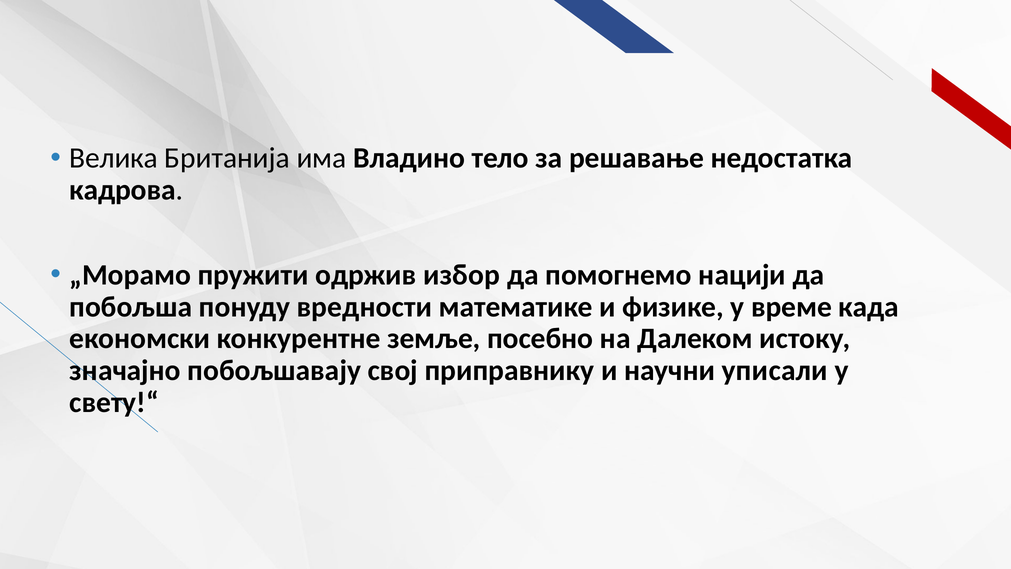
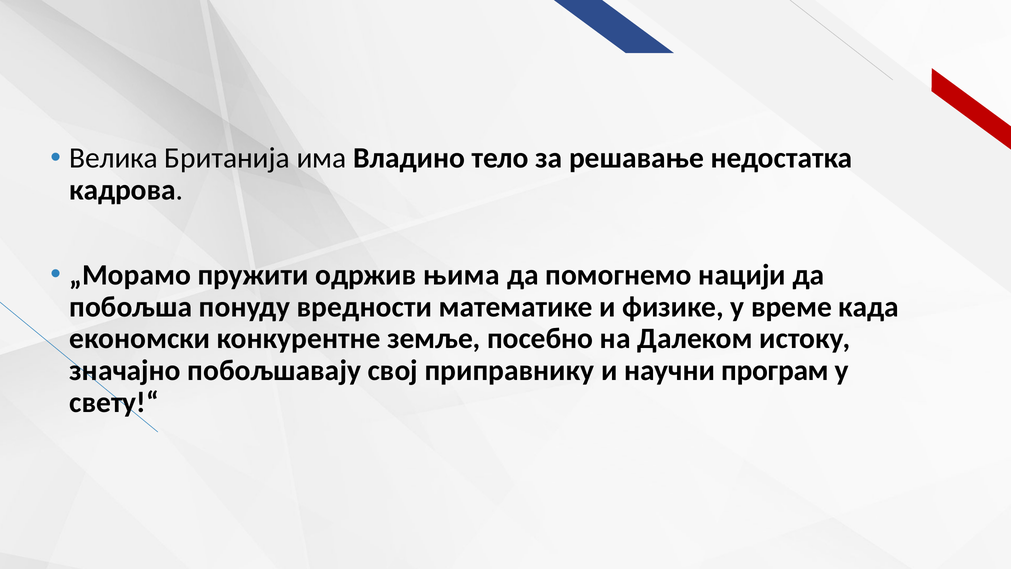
избор: избор -> њима (462, 275)
уписали: уписали -> програм (775, 370)
